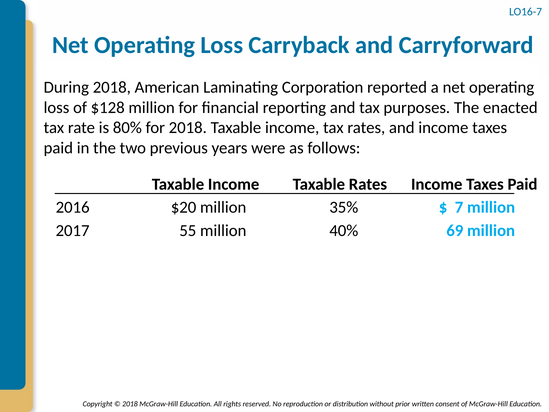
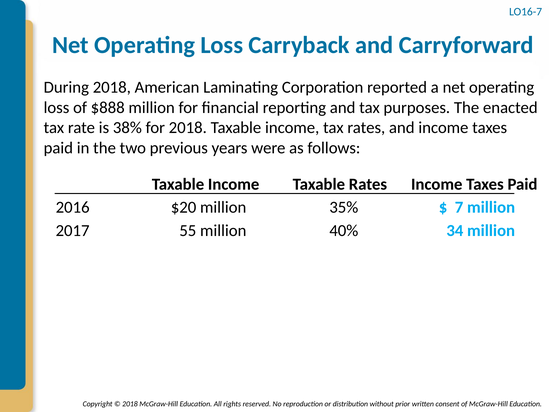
$128: $128 -> $888 (108, 108)
80%: 80% -> 38% (127, 128)
69: 69 -> 34 (455, 230)
